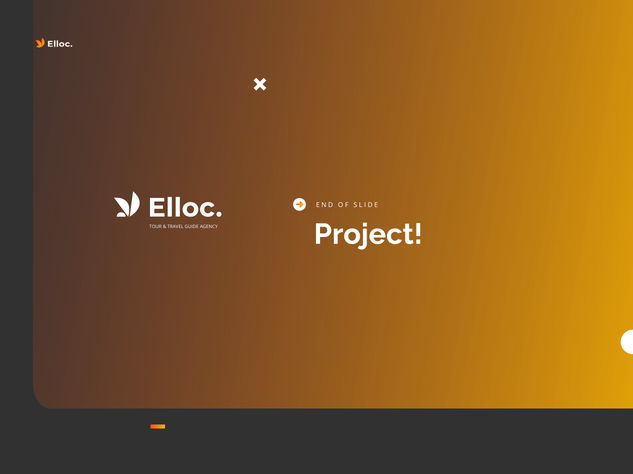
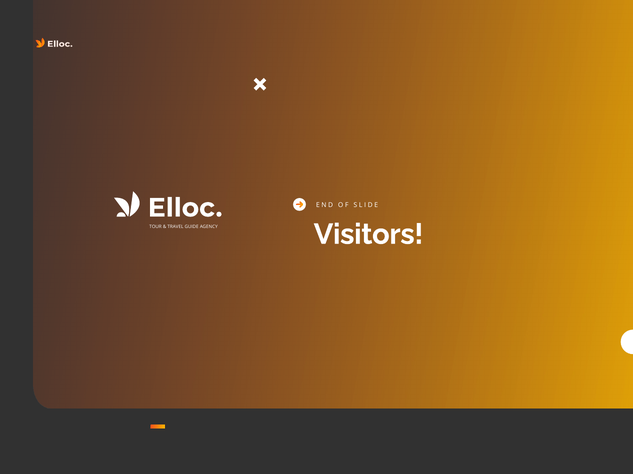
Project: Project -> Visitors (368, 235)
